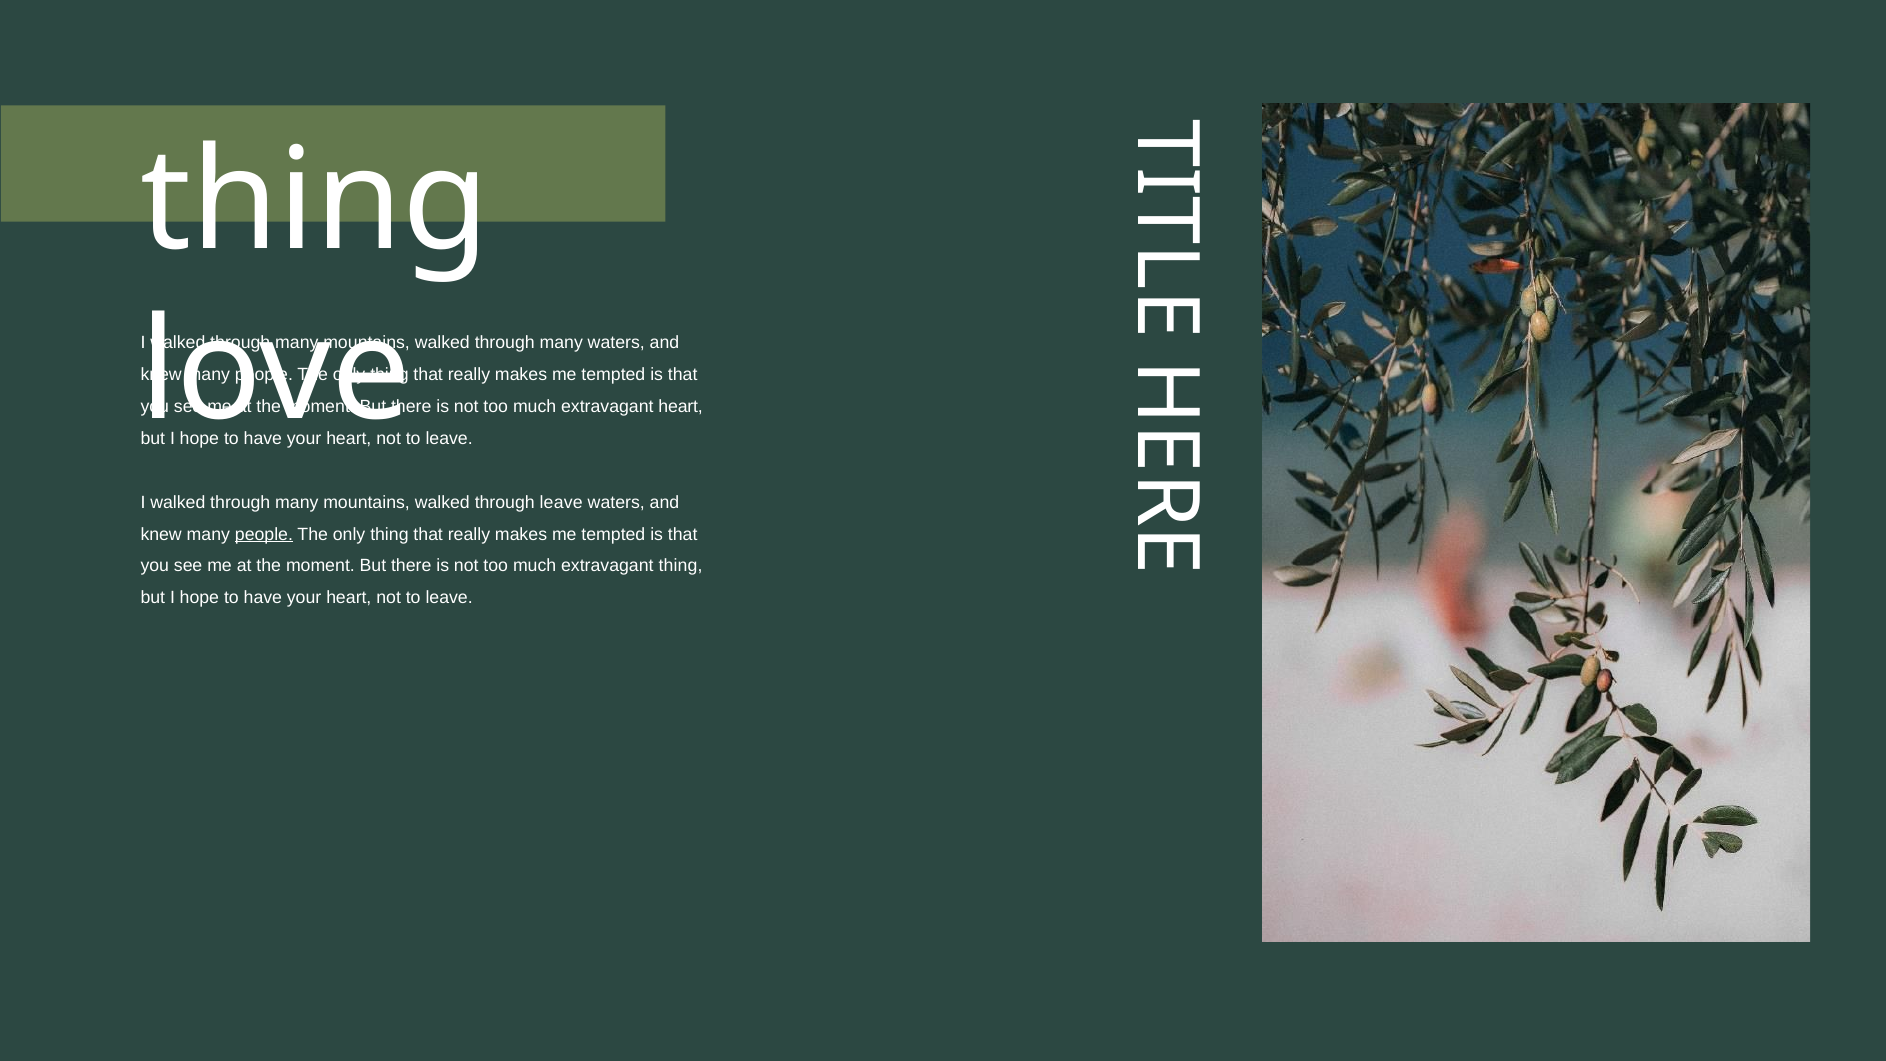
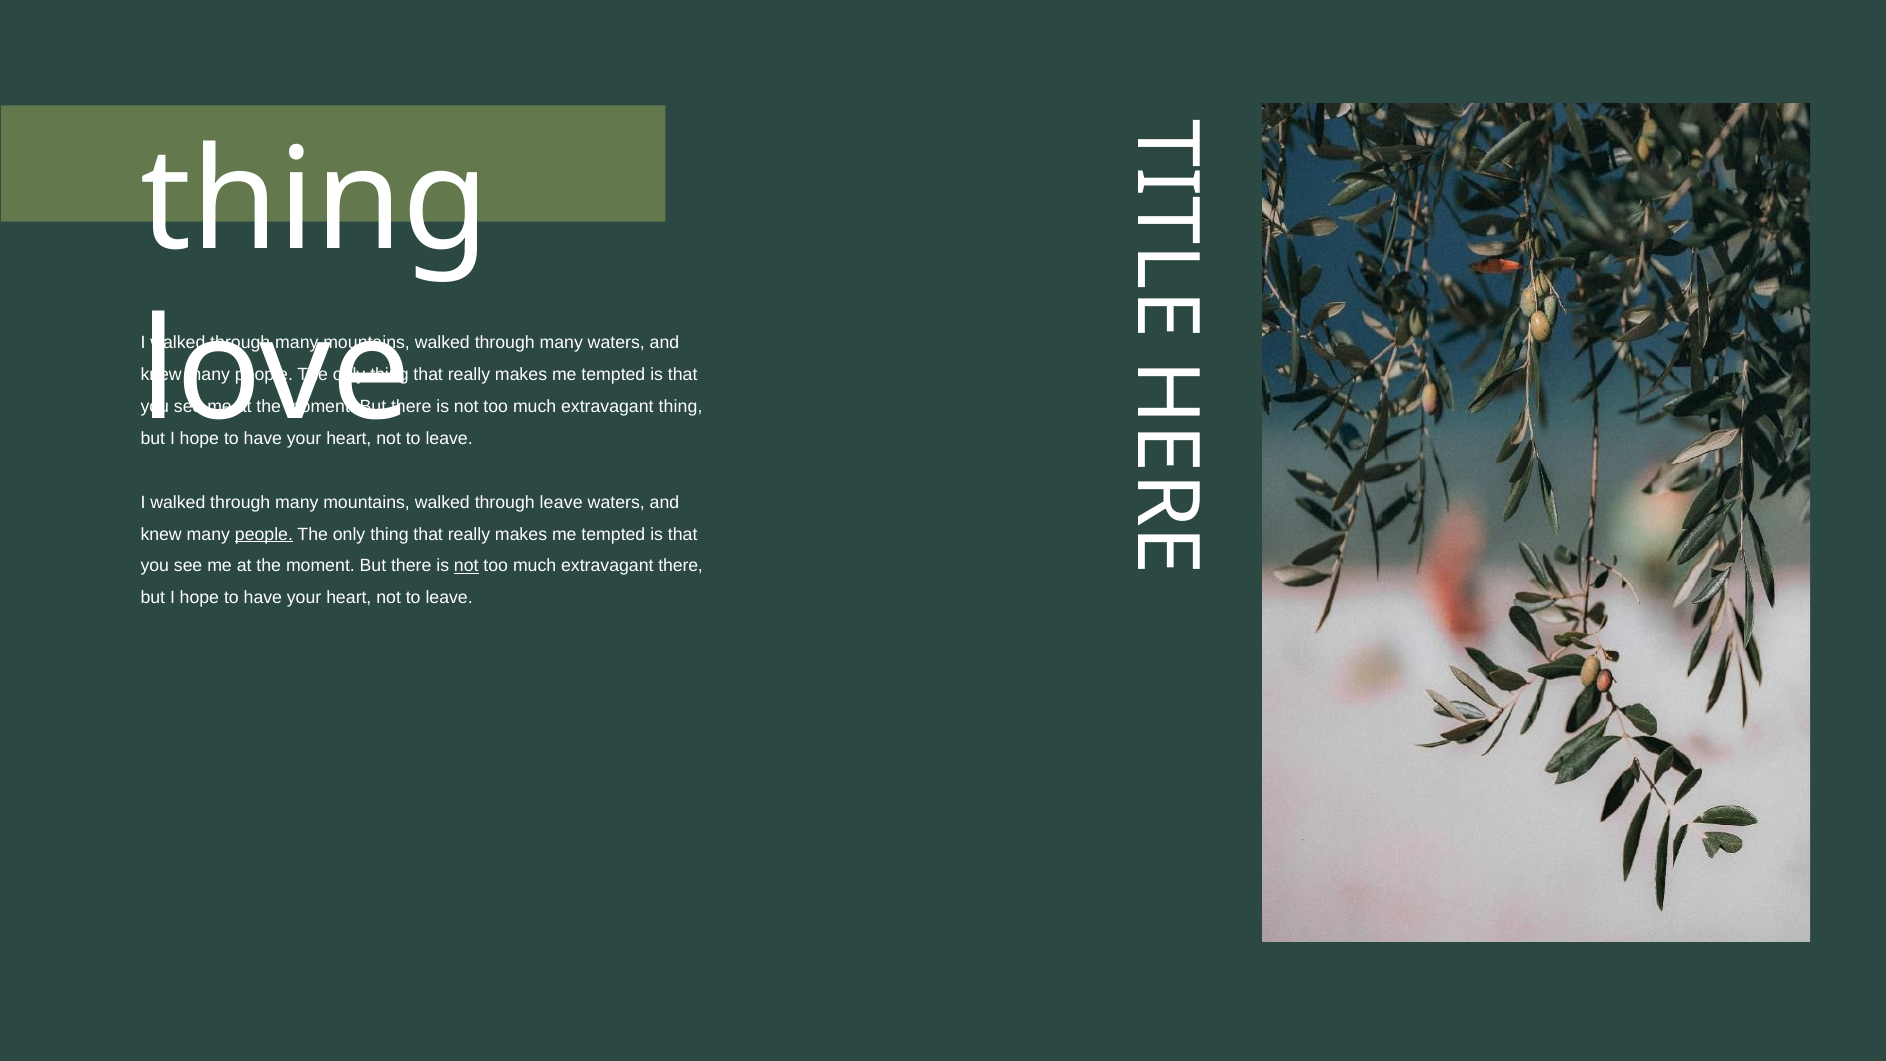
extravagant heart: heart -> thing (681, 407)
not underline: none -> present (466, 566)
extravagant thing: thing -> there (681, 566)
